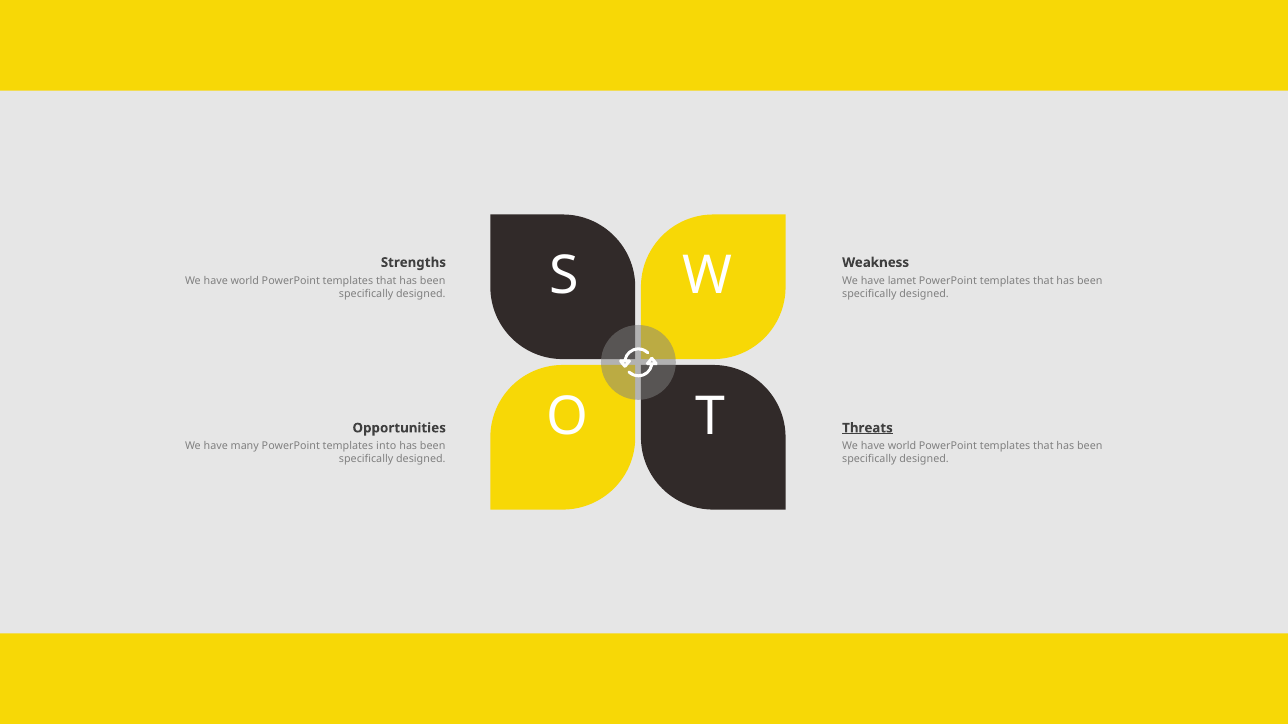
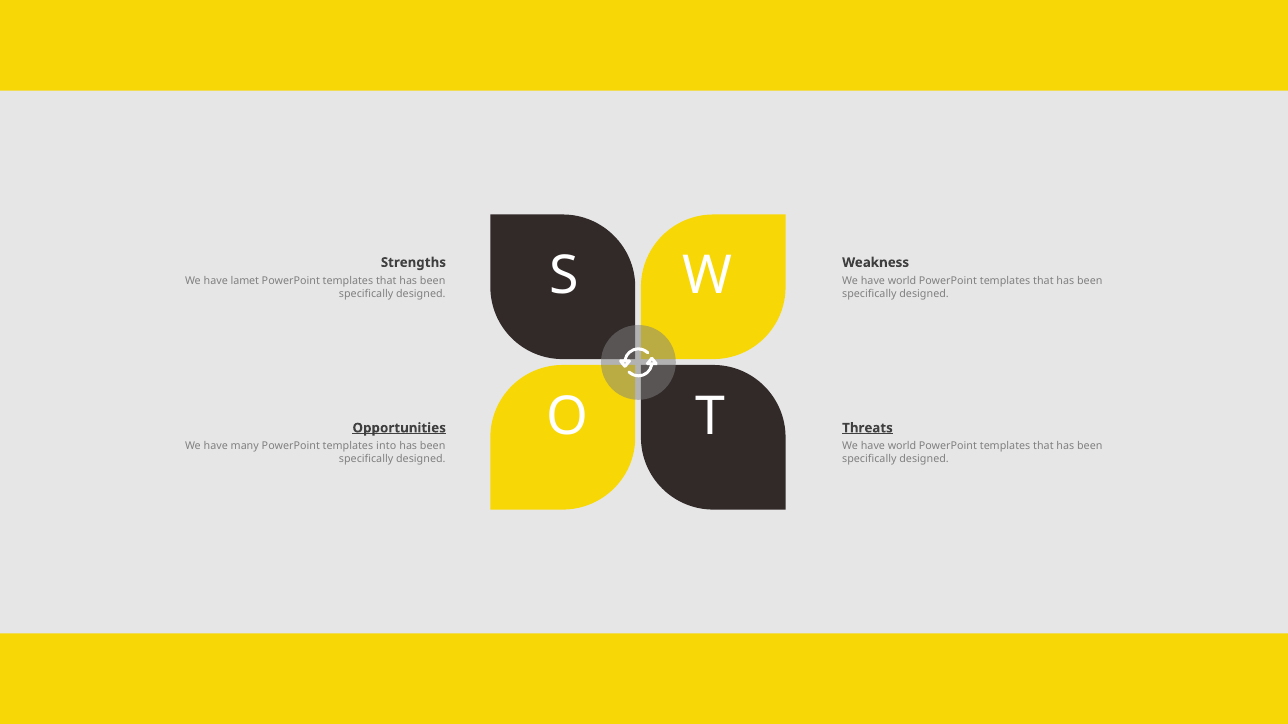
world: world -> lamet (245, 281)
lamet: lamet -> world (902, 281)
Opportunities underline: none -> present (399, 428)
